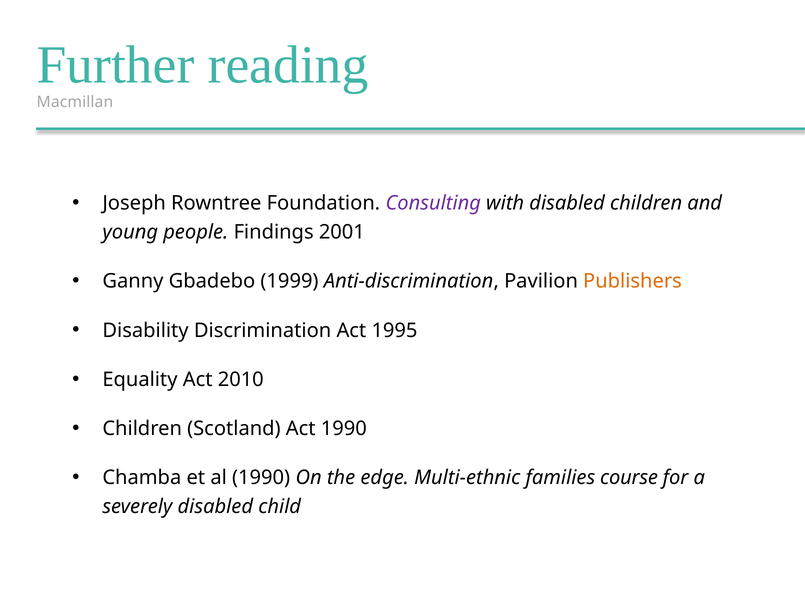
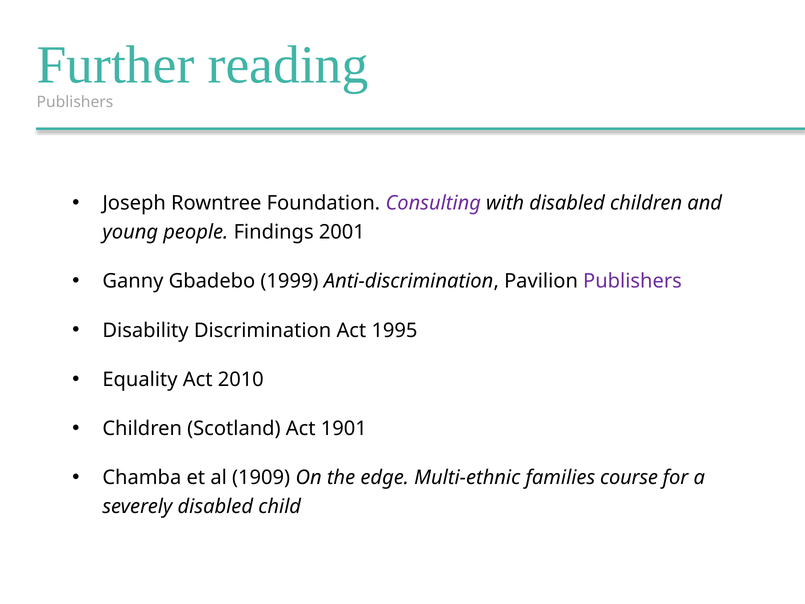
Macmillan: Macmillan -> Publishers (75, 102)
Publishers colour: orange -> purple (632, 281)
Act 1990: 1990 -> 1901 (344, 428)
al 1990: 1990 -> 1909 (261, 477)
